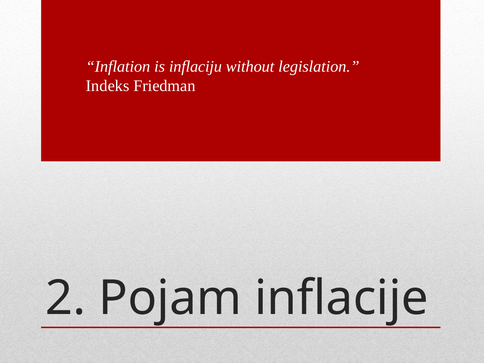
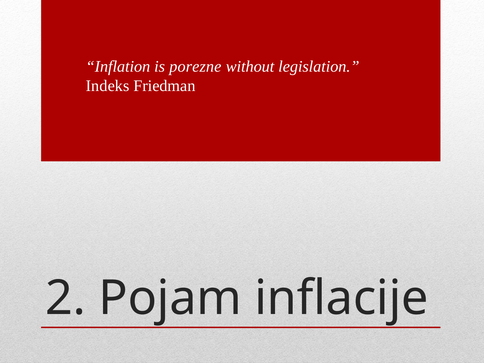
inflaciju: inflaciju -> porezne (195, 67)
